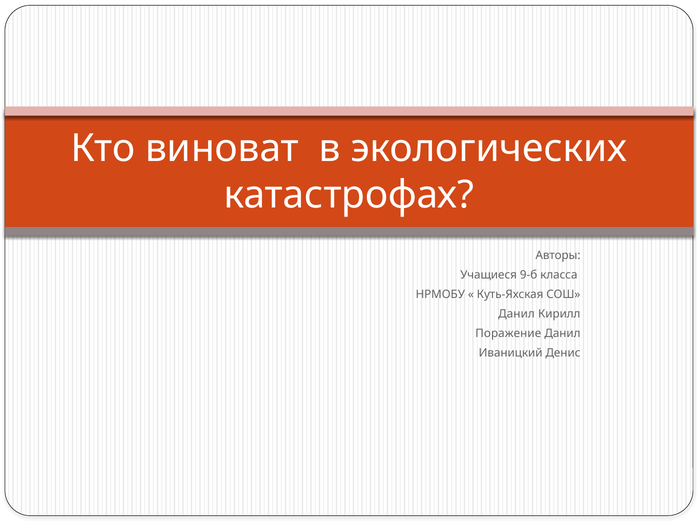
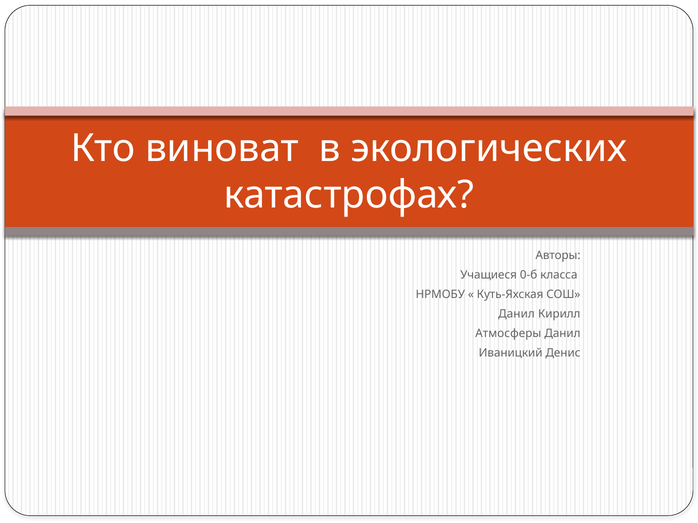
9-б: 9-б -> 0-б (529, 275)
Поражение: Поражение -> Атмосферы (508, 334)
